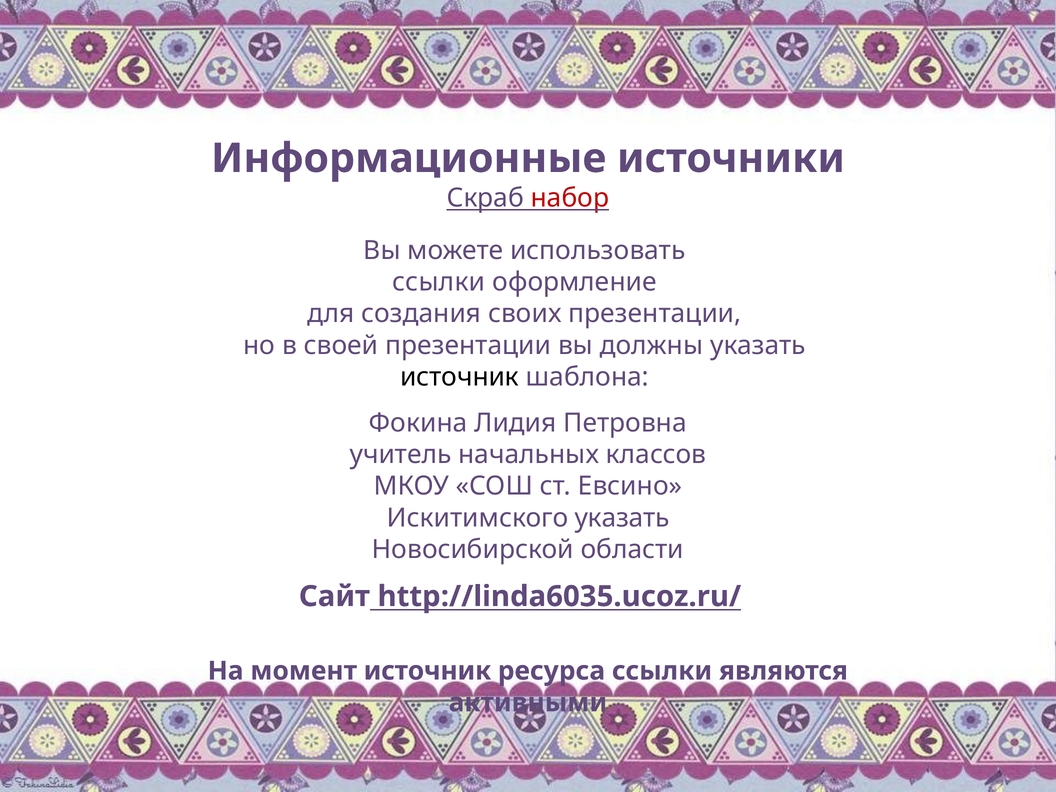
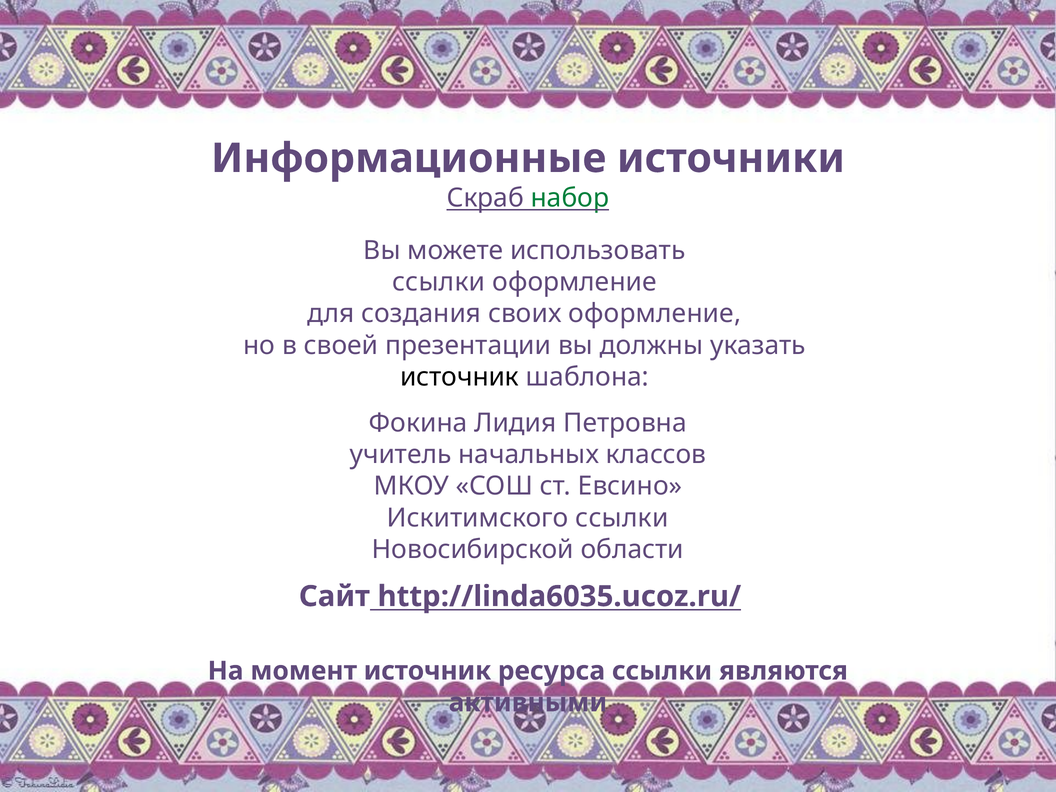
набор colour: red -> green (570, 198)
своих презентации: презентации -> оформление (655, 314)
Искитимского указать: указать -> ссылки (622, 518)
